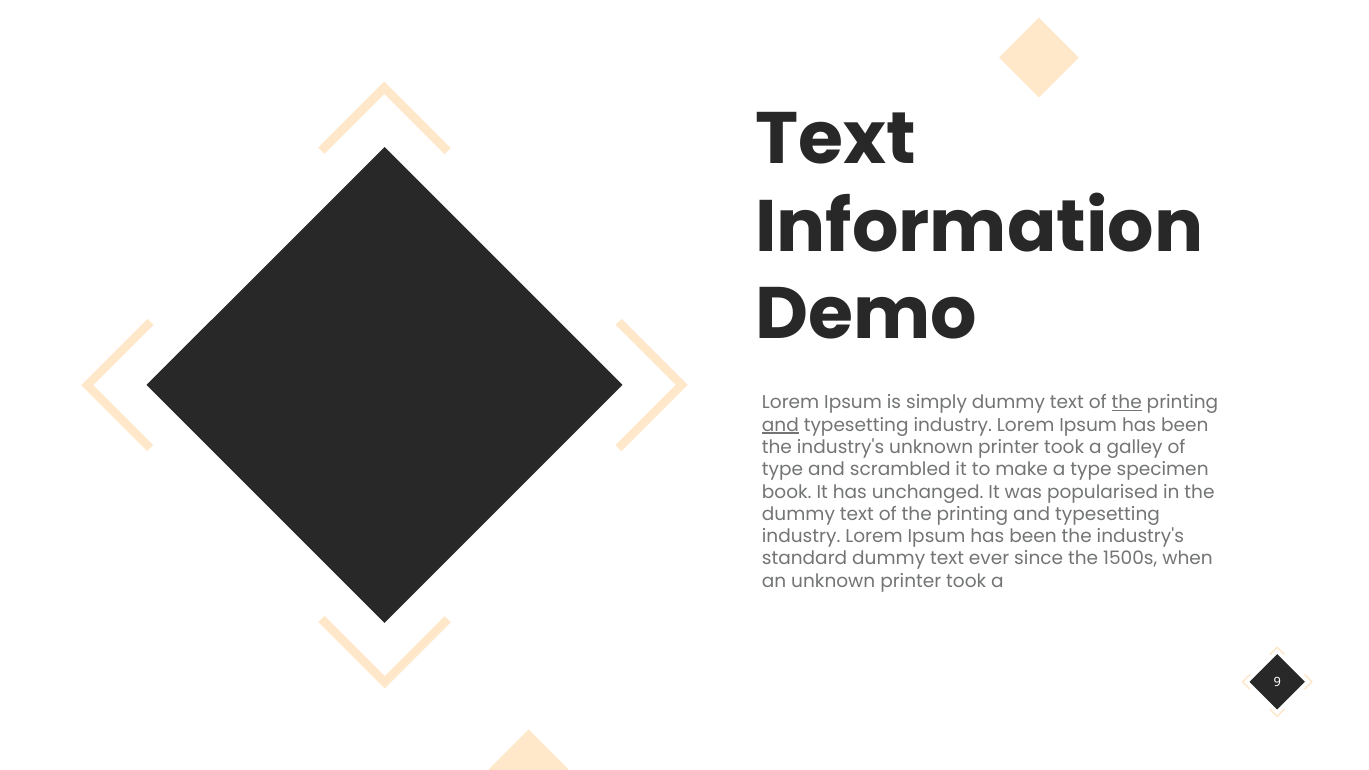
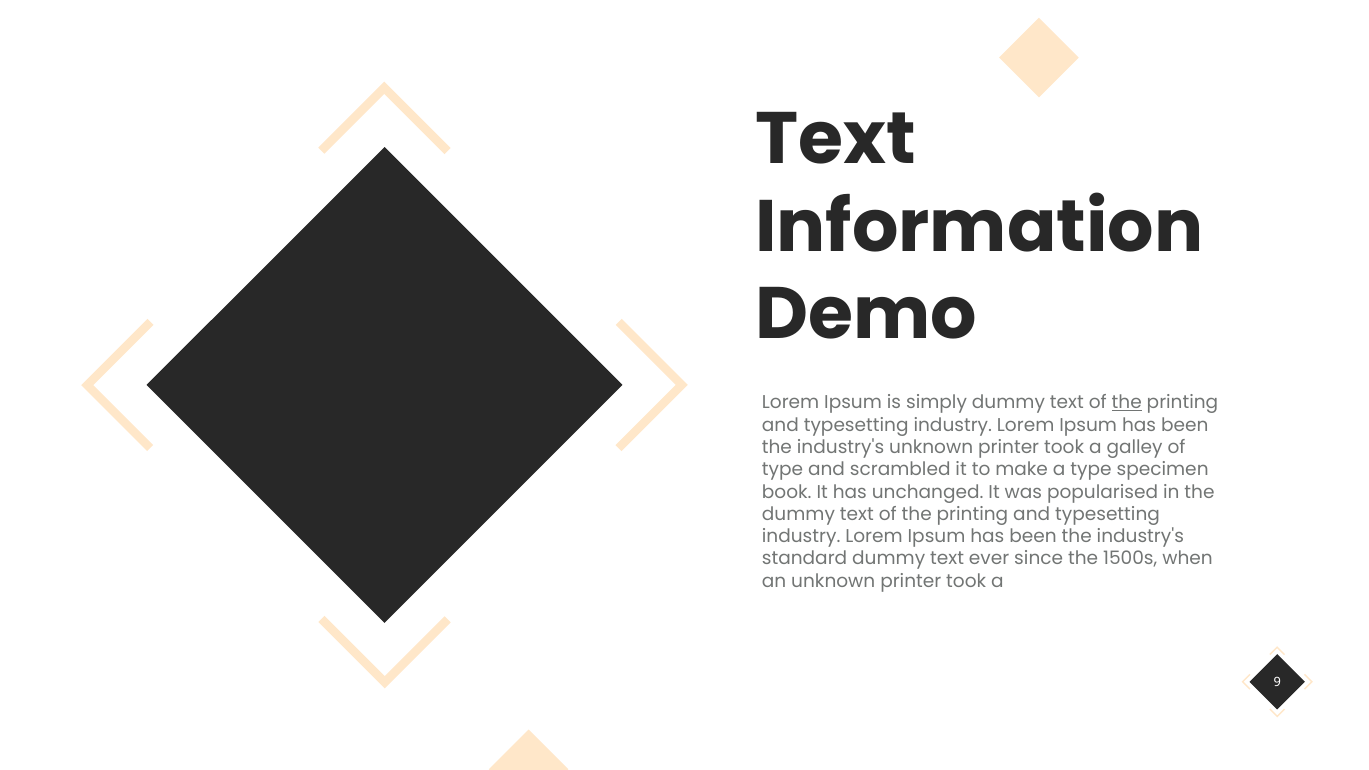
and underline: present -> none (780, 425)
